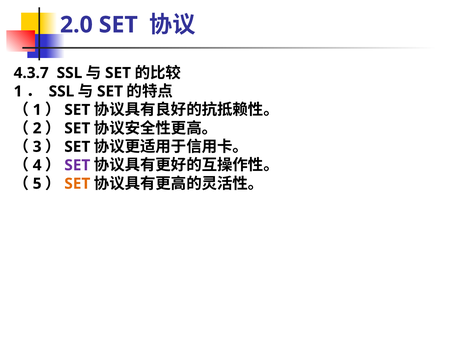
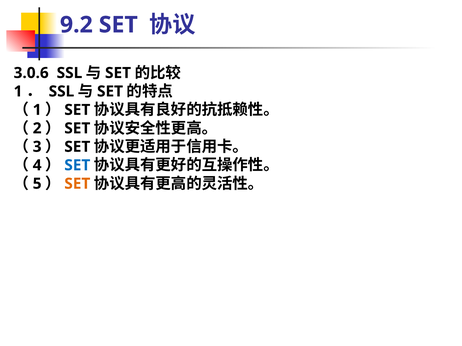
2.0: 2.0 -> 9.2 (76, 25)
4.3.7: 4.3.7 -> 3.0.6 (31, 73)
SET colour: purple -> blue (77, 165)
